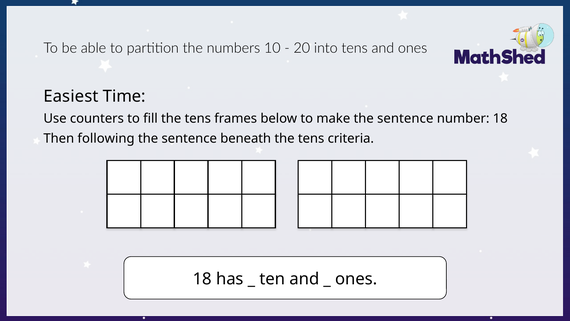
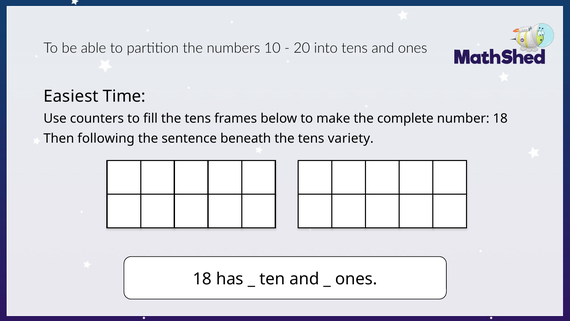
make the sentence: sentence -> complete (405, 118)
criteria: criteria -> variety (351, 138)
